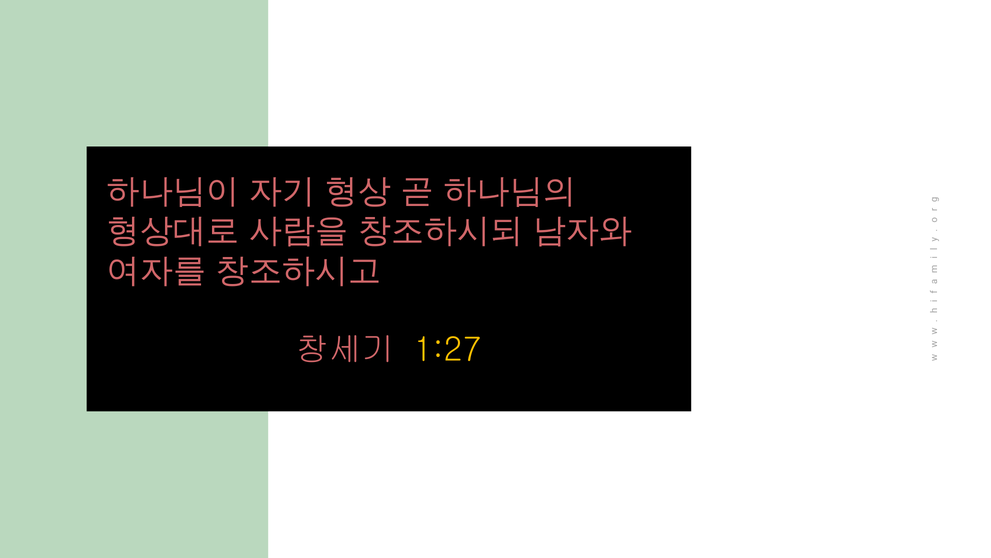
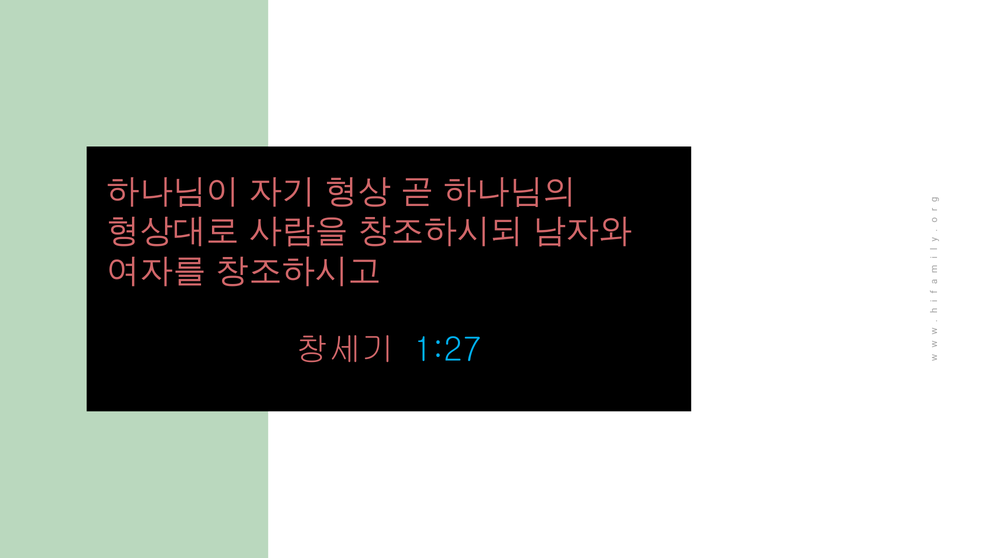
1:27 colour: yellow -> light blue (448, 350)
